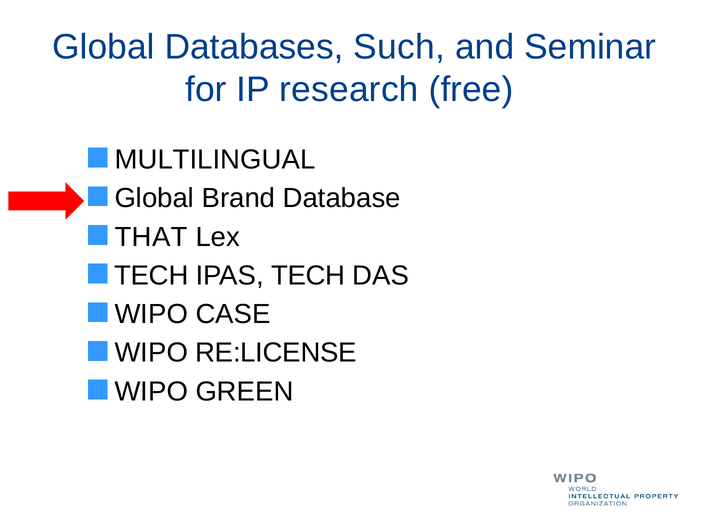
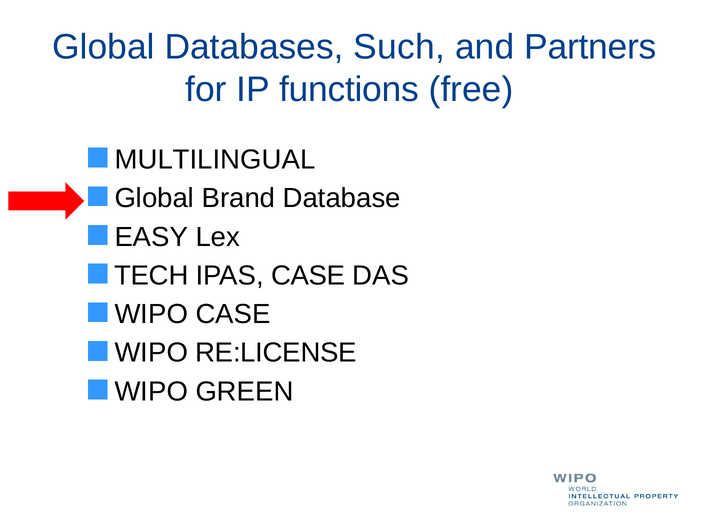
Seminar: Seminar -> Partners (590, 47)
research: research -> functions (349, 89)
THAT: THAT -> EASY (151, 237)
IPAS TECH: TECH -> CASE (308, 275)
